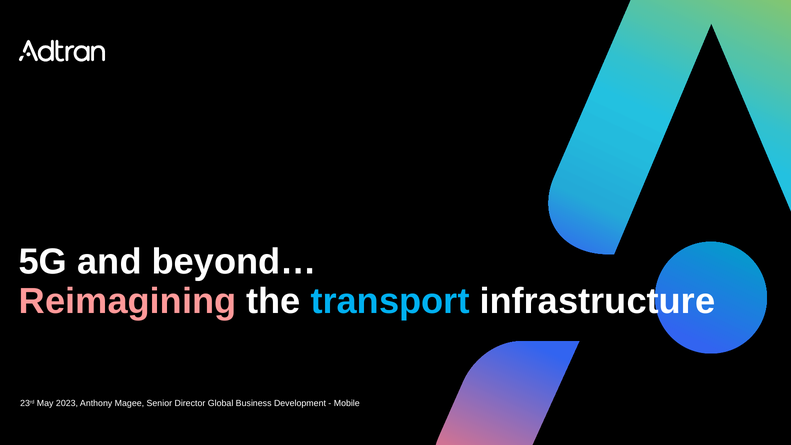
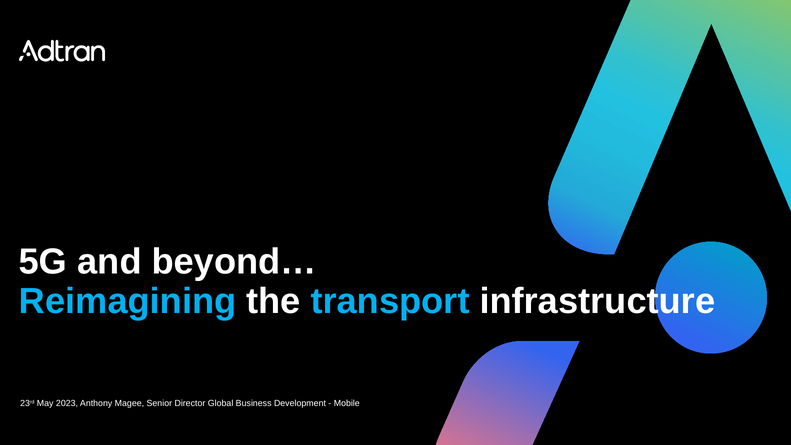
Reimagining colour: pink -> light blue (128, 301)
